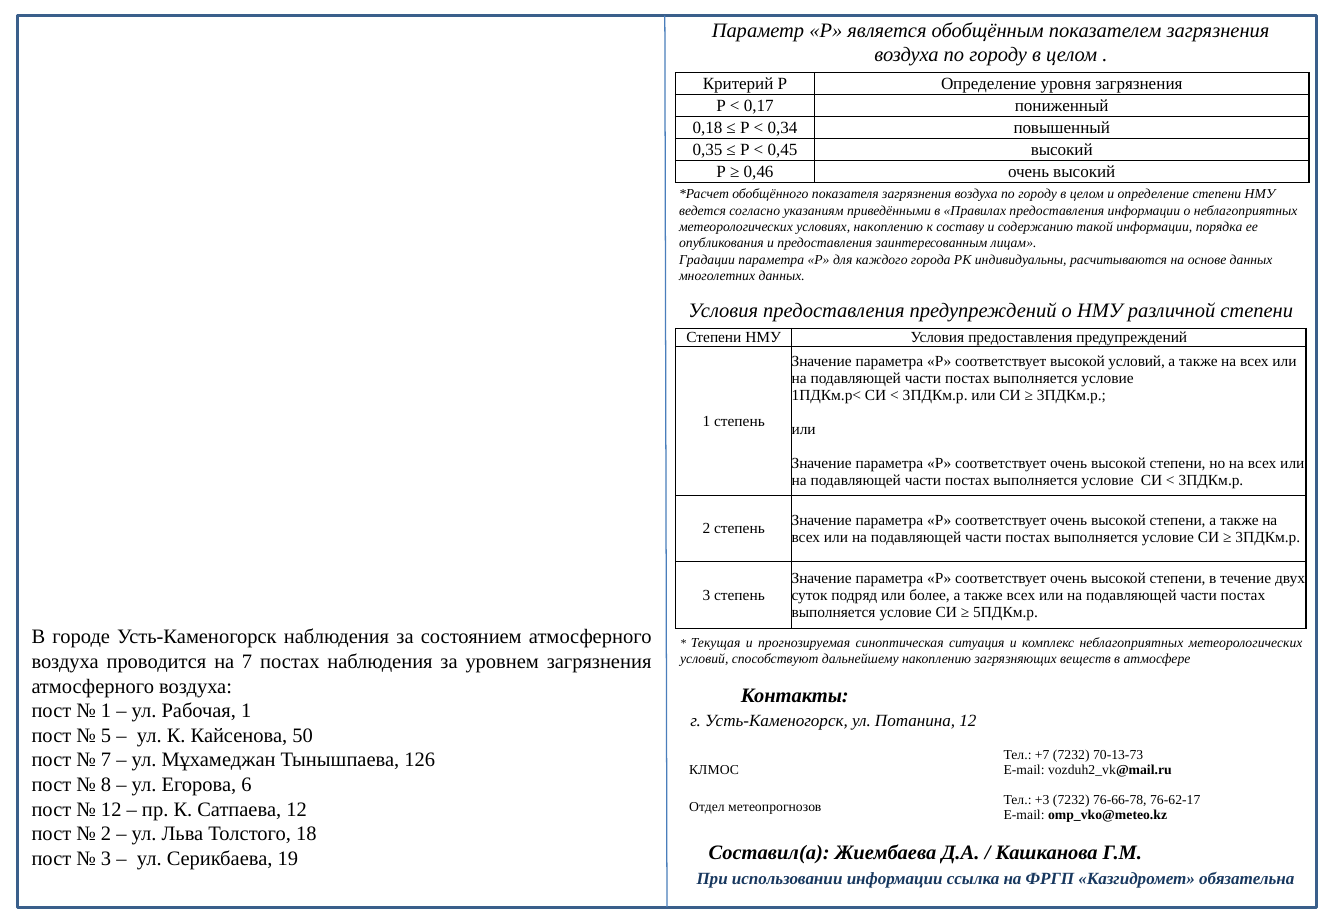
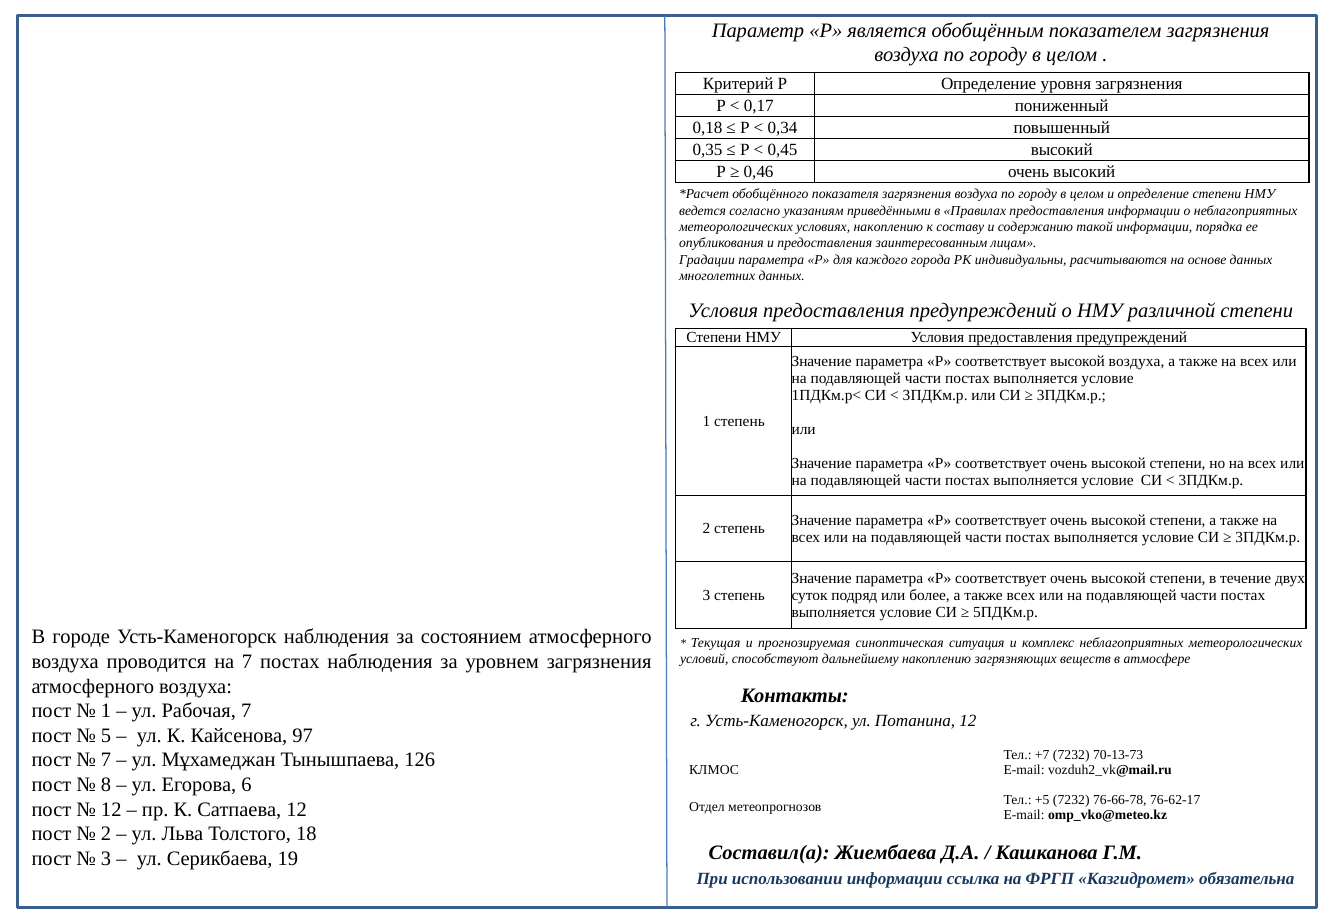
высокой условий: условий -> воздуха (1137, 362)
Рабочая 1: 1 -> 7 (246, 711)
50: 50 -> 97 (303, 736)
+3: +3 -> +5 (1042, 800)
